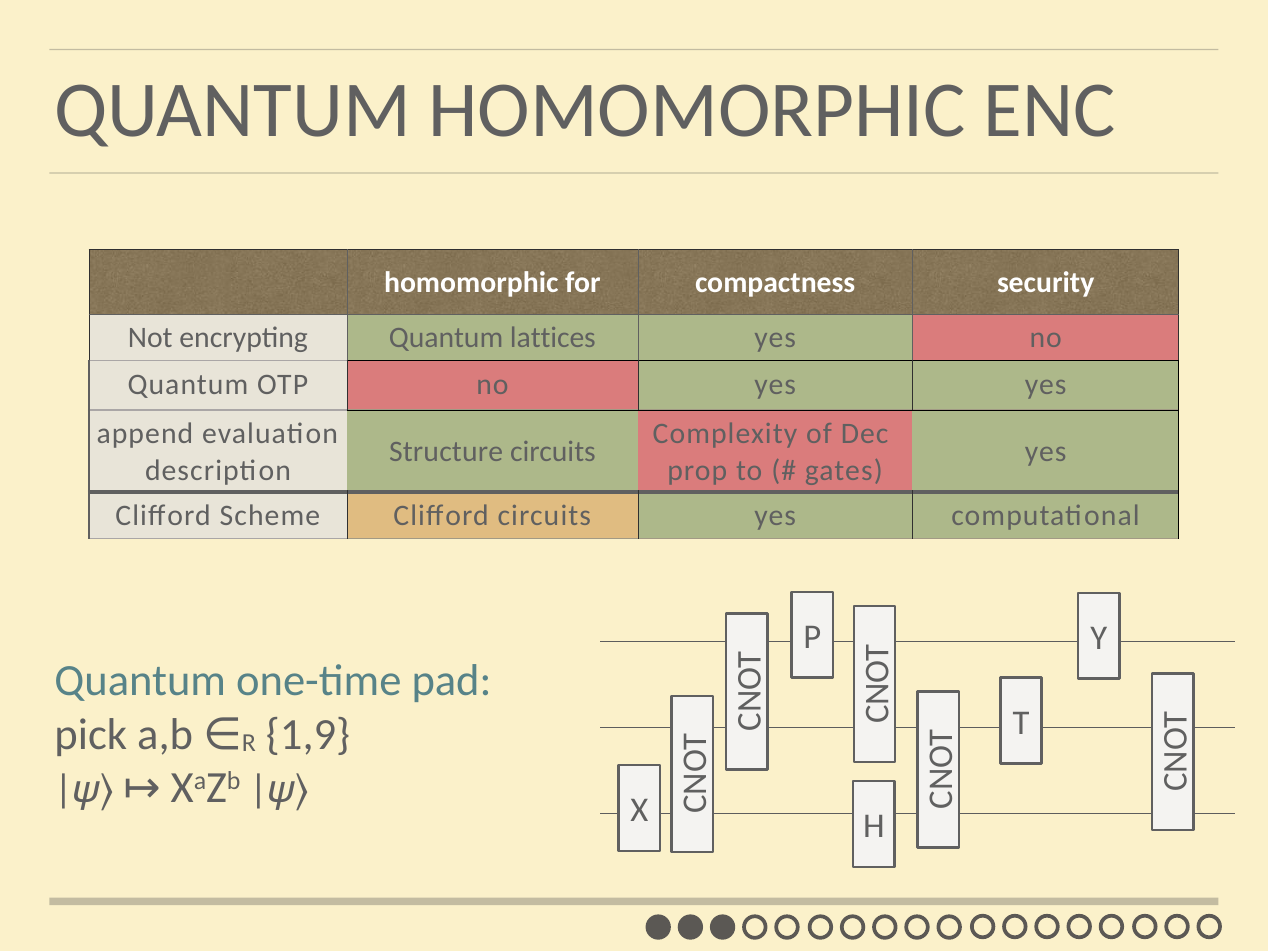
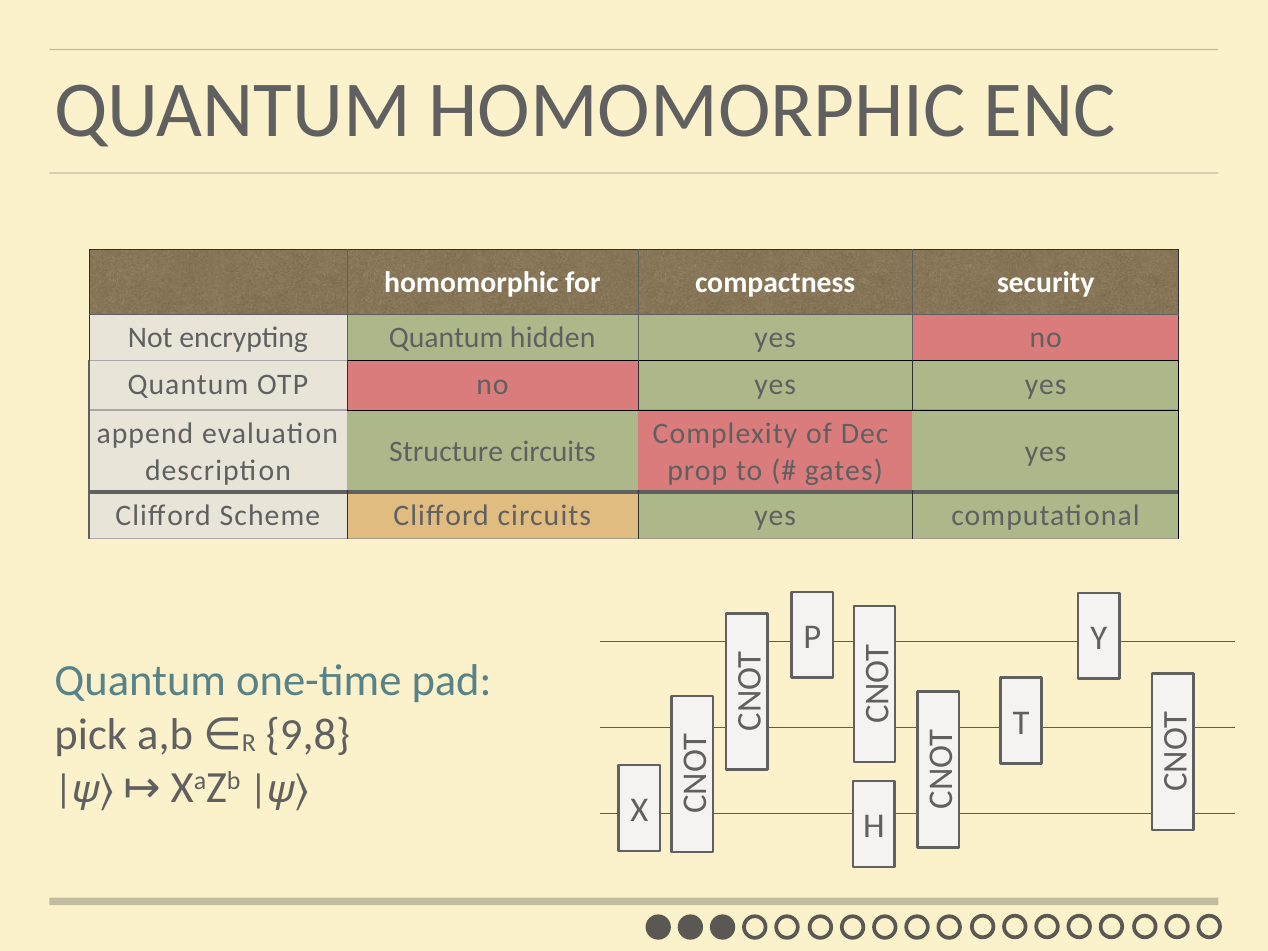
lattices: lattices -> hidden (553, 338)
1,9: 1,9 -> 9,8 (308, 735)
